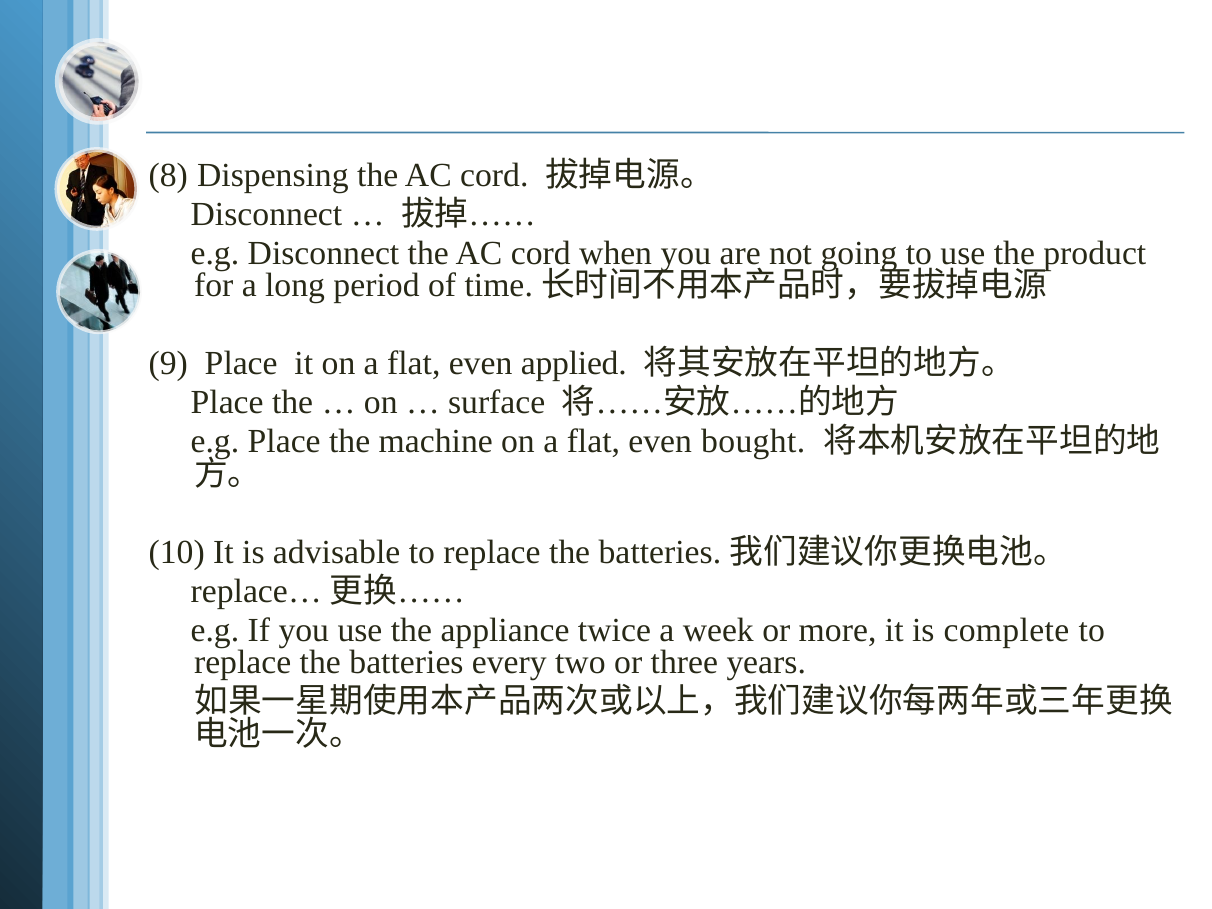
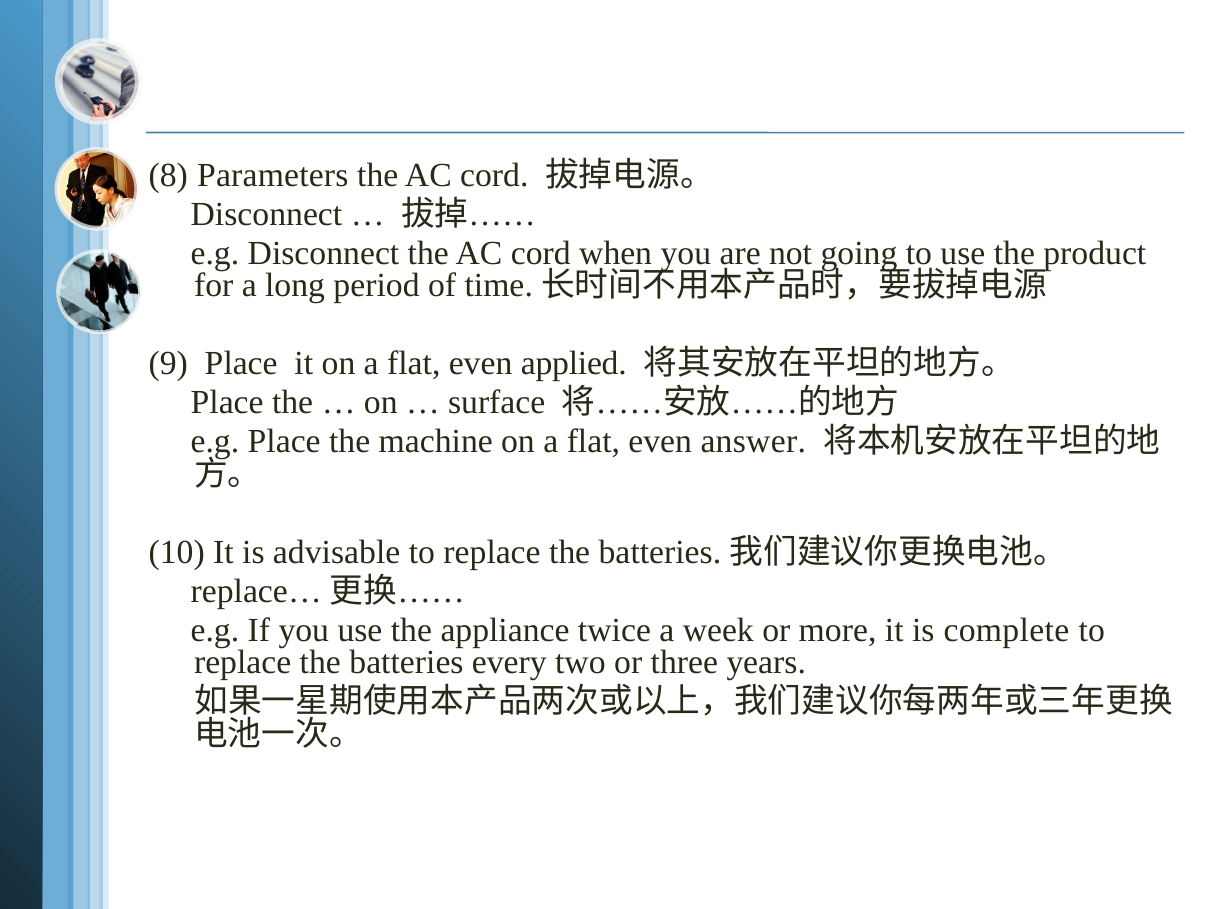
Dispensing: Dispensing -> Parameters (273, 175)
bought: bought -> answer (753, 442)
